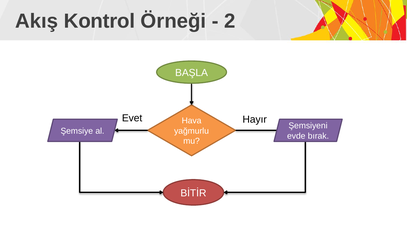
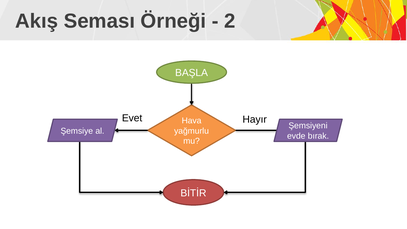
Kontrol: Kontrol -> Seması (99, 21)
